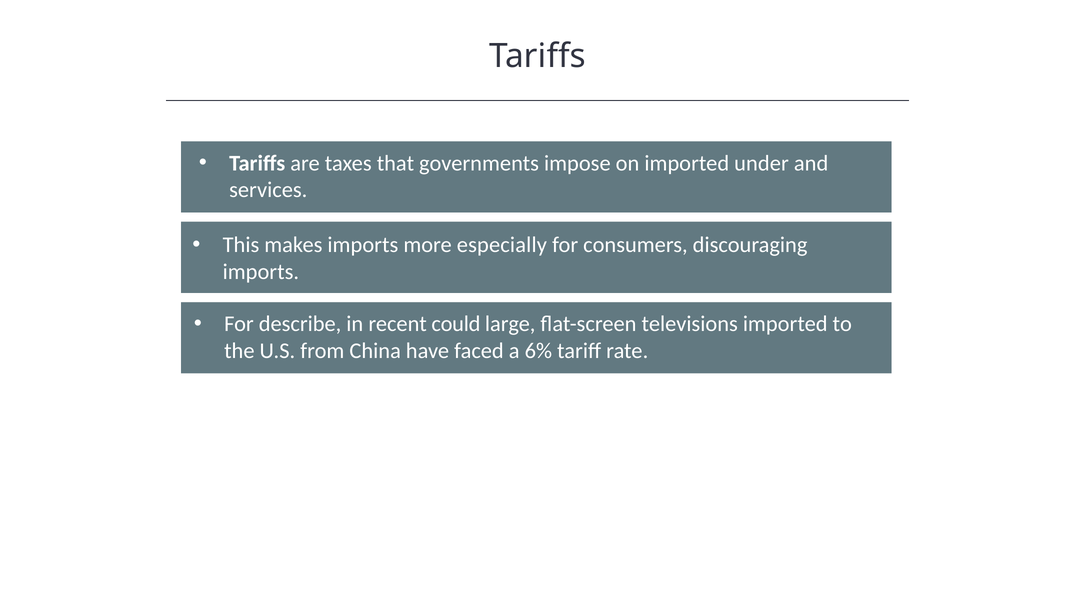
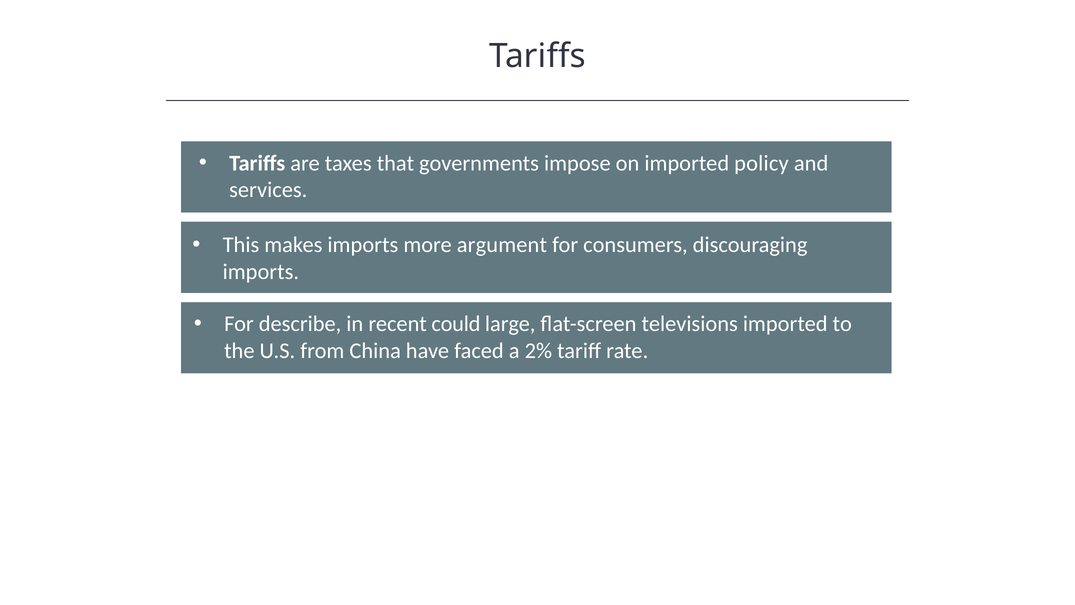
under: under -> policy (761, 163)
especially: especially -> argument (502, 245)
6%: 6% -> 2% (538, 351)
